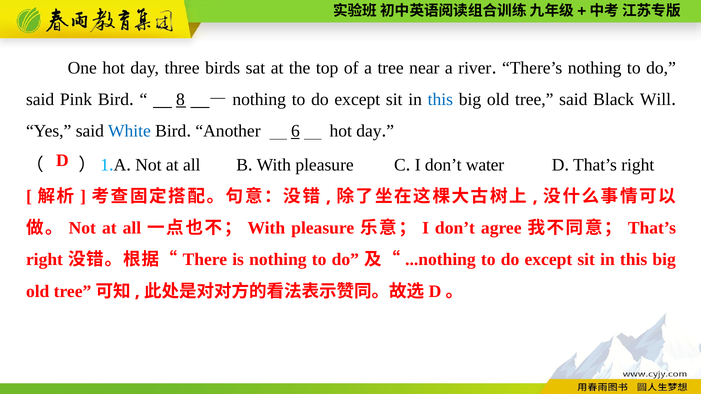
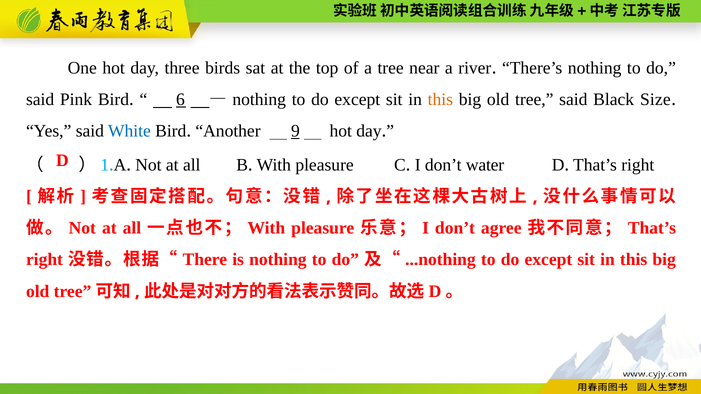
8: 8 -> 6 (180, 99)
this colour: blue -> orange (440, 99)
Will: Will -> Size (655, 99)
6: 6 -> 9 (295, 131)
